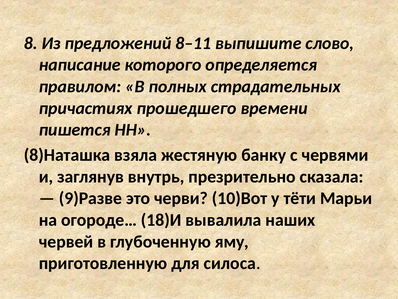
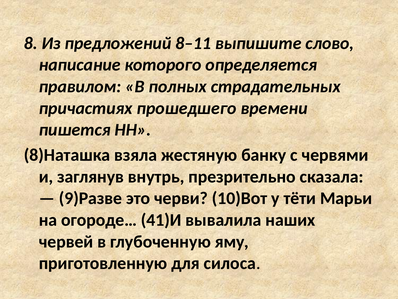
18)И: 18)И -> 41)И (161, 220)
